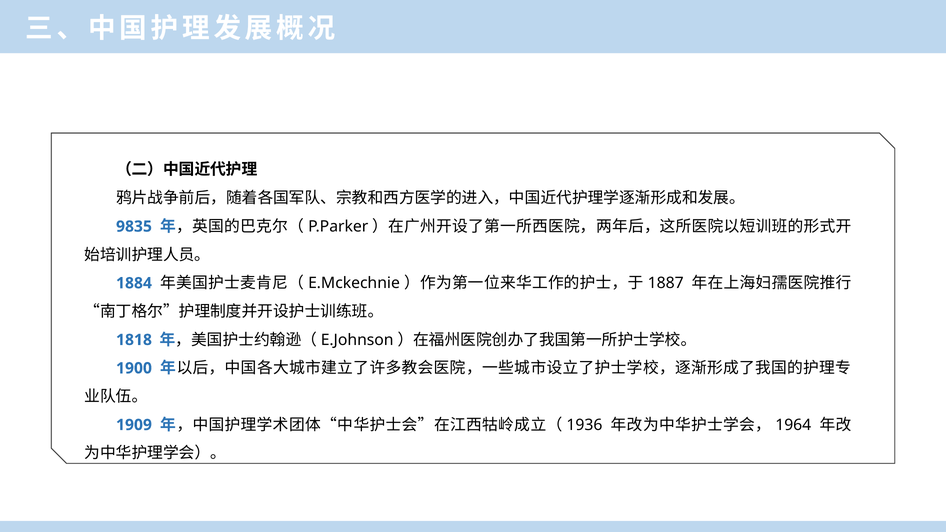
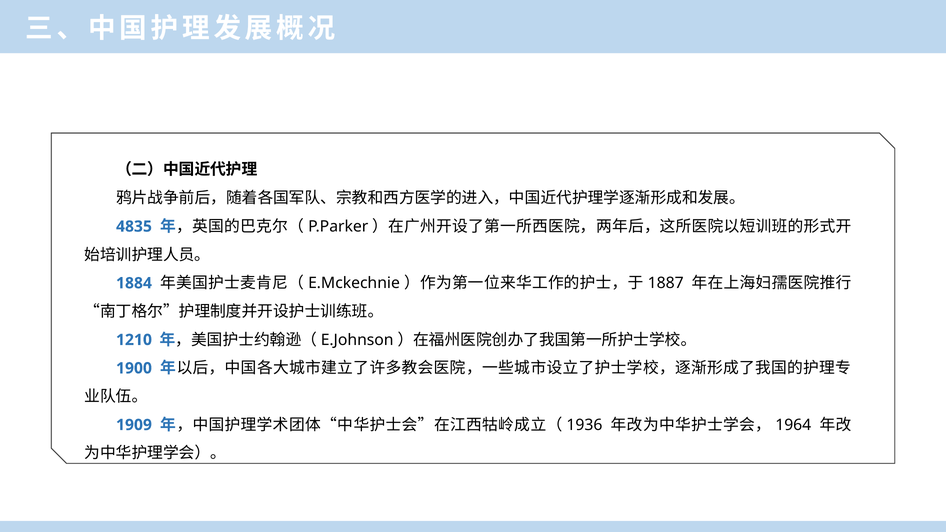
9835: 9835 -> 4835 (134, 227)
1818: 1818 -> 1210 (134, 340)
